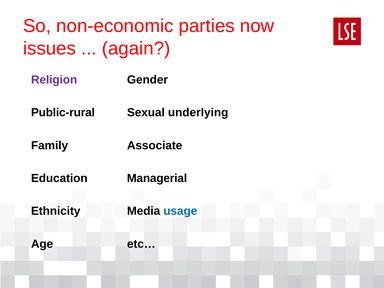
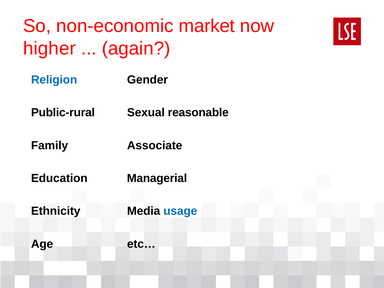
parties: parties -> market (207, 26)
issues: issues -> higher (49, 48)
Religion colour: purple -> blue (54, 80)
underlying: underlying -> reasonable (198, 113)
